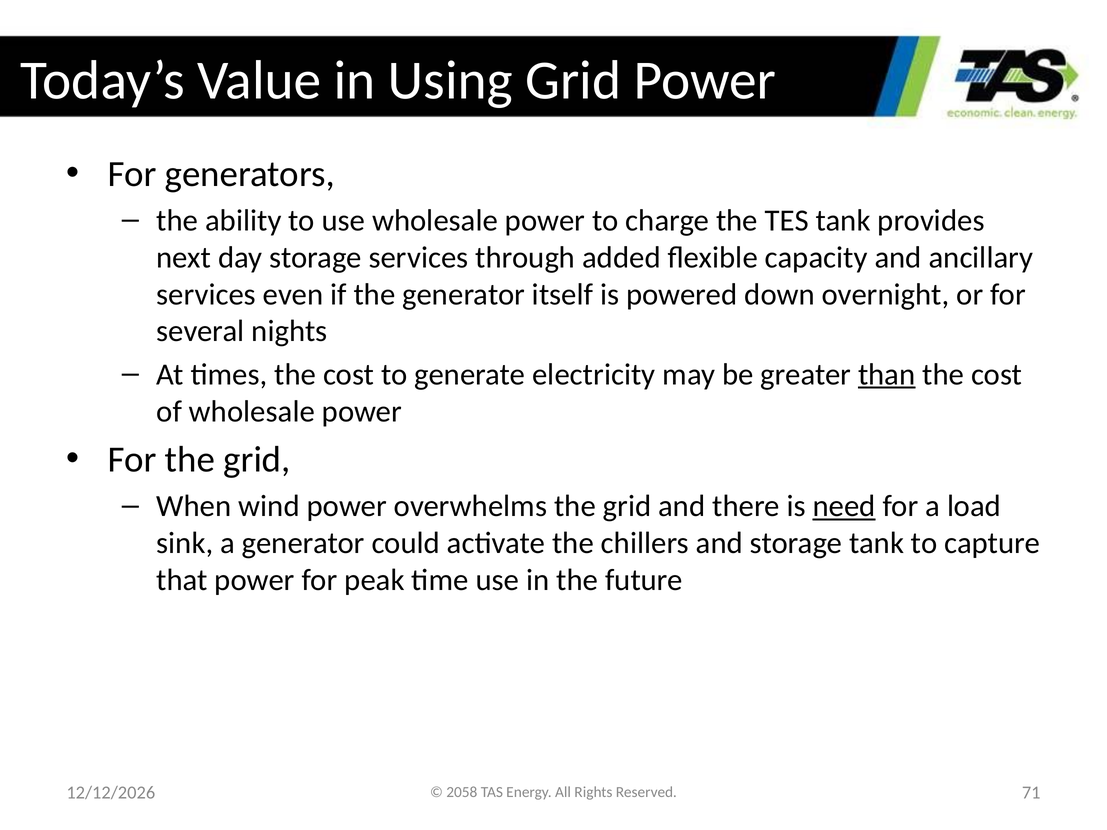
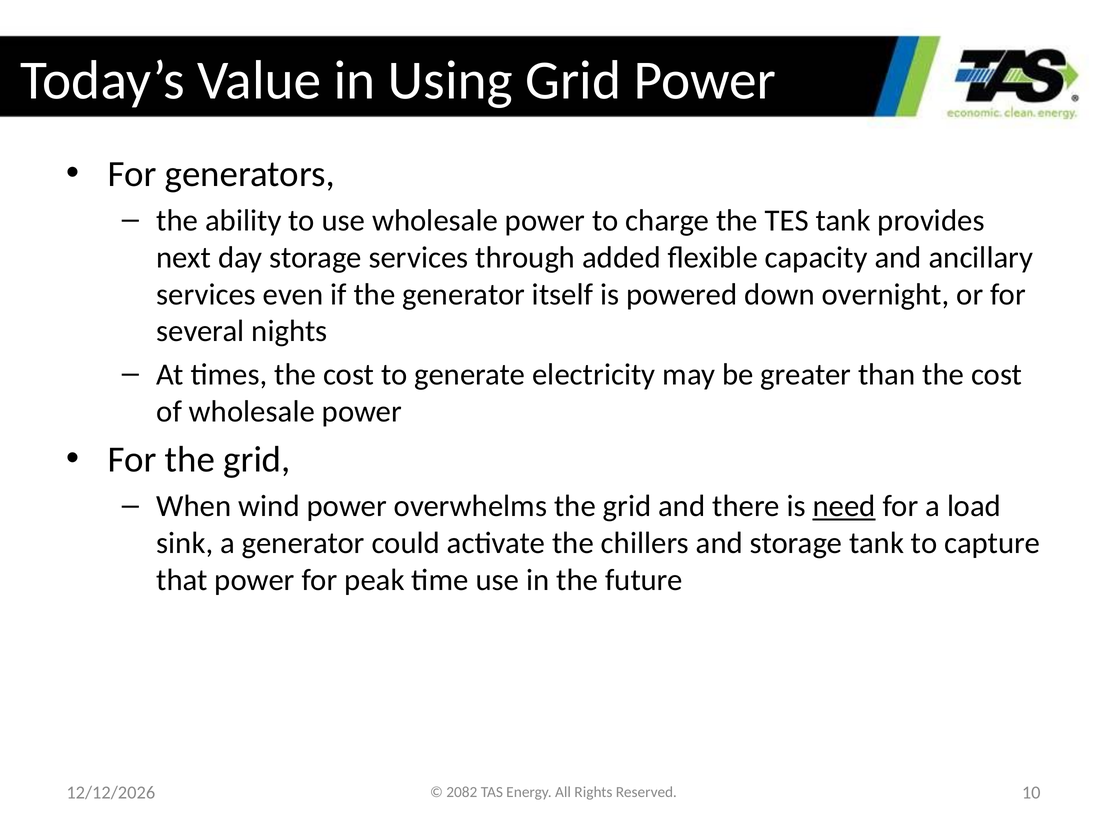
than underline: present -> none (887, 375)
2058: 2058 -> 2082 (462, 793)
71: 71 -> 10 (1031, 793)
